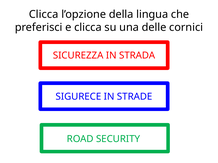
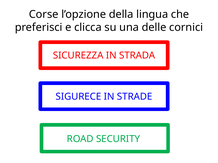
Clicca: Clicca -> Corse (44, 14)
